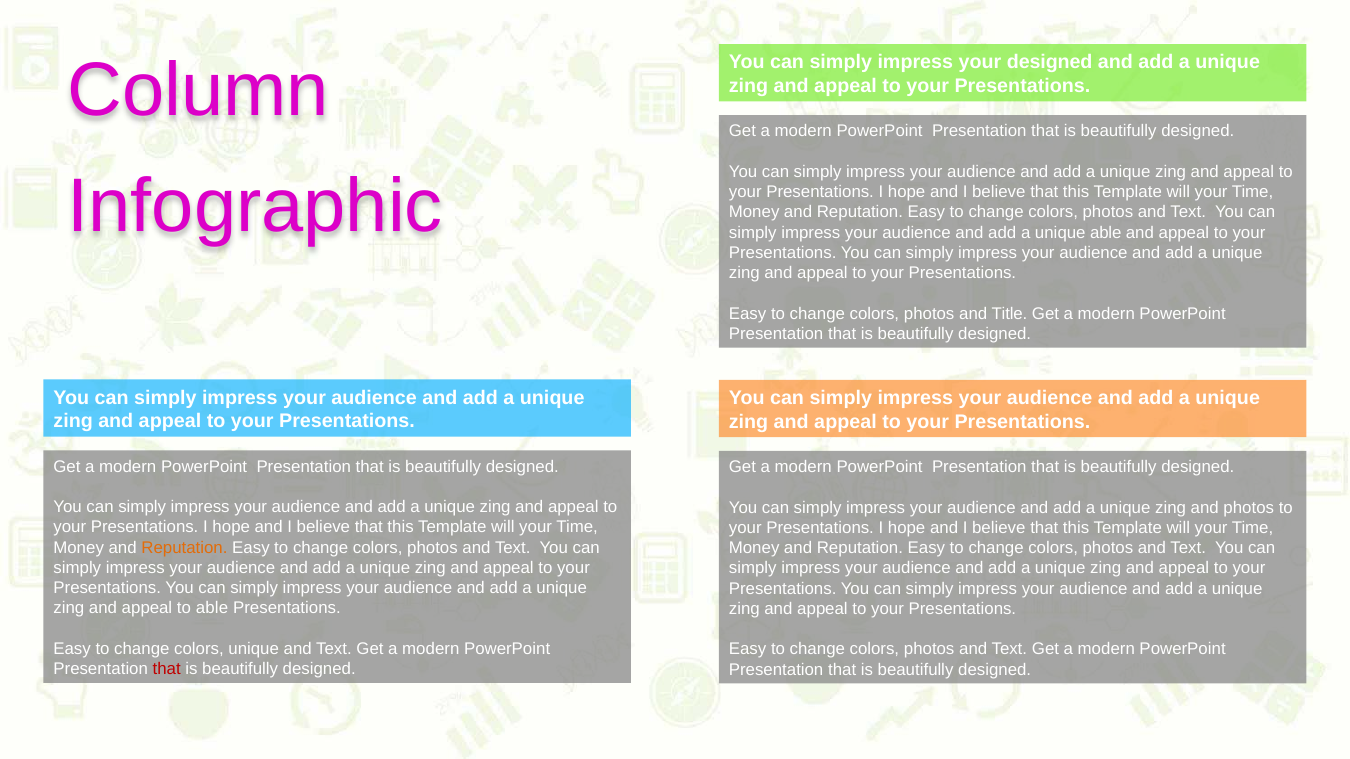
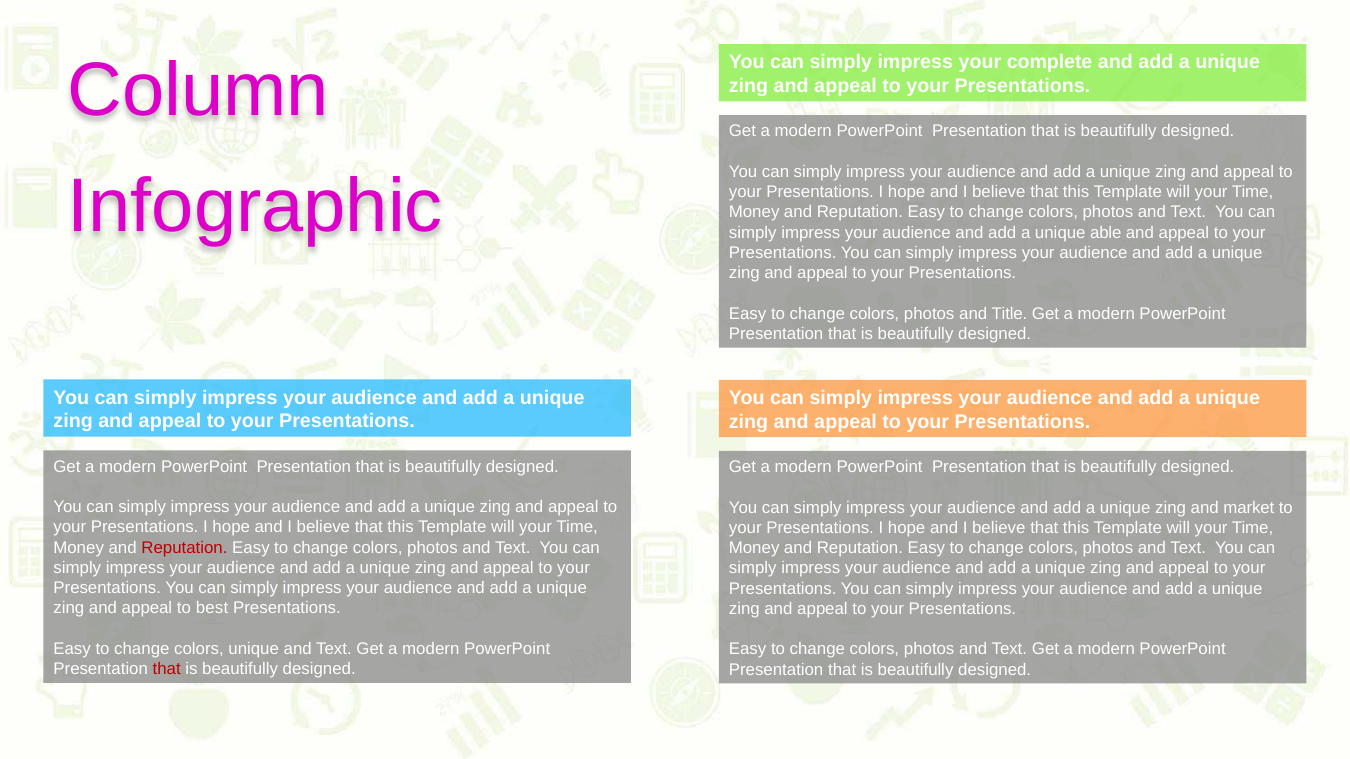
your designed: designed -> complete (1050, 62)
and photos: photos -> market (1249, 508)
Reputation colour: orange -> red (184, 548)
to able: able -> best (212, 609)
